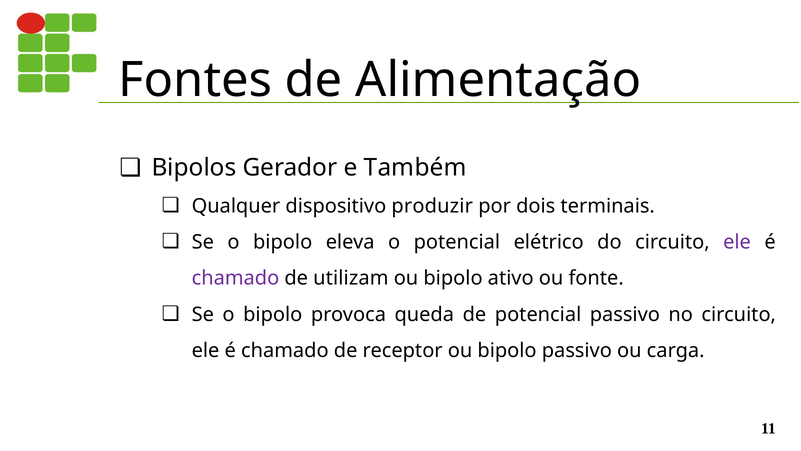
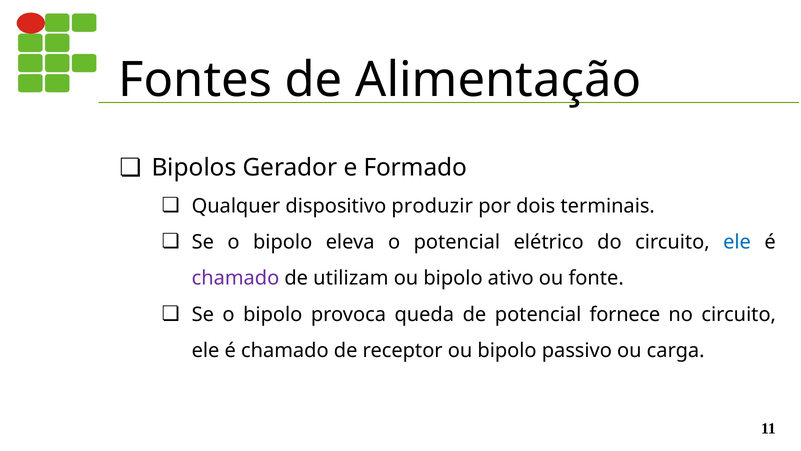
Também: Também -> Formado (415, 168)
ele colour: purple -> blue (737, 242)
potencial passivo: passivo -> fornece (625, 314)
